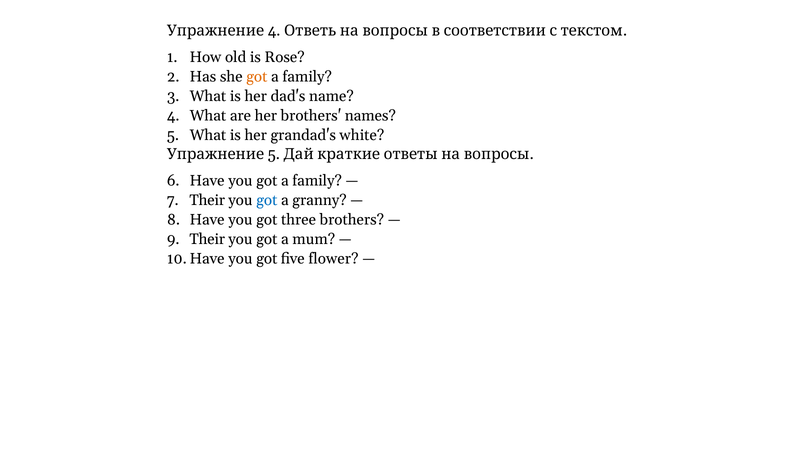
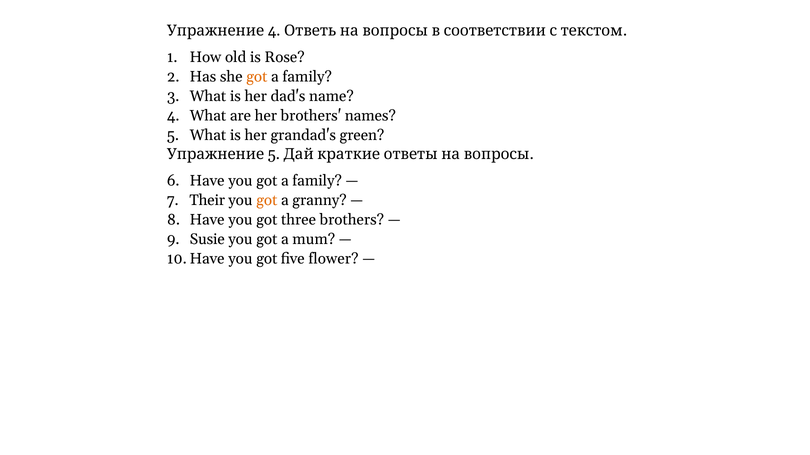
white: white -> green (362, 135)
got colour: blue -> orange (267, 200)
Their: Their -> Susie (207, 239)
